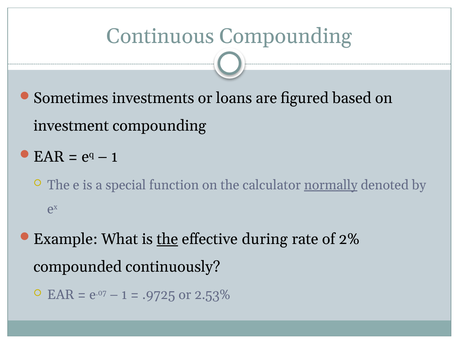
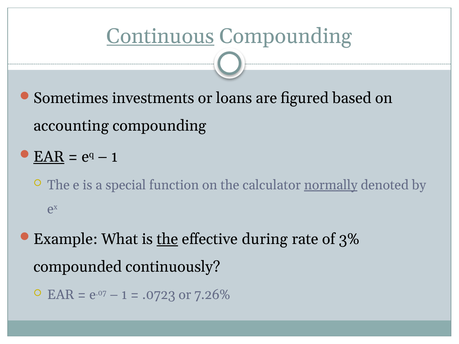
Continuous underline: none -> present (160, 36)
investment: investment -> accounting (71, 126)
EAR underline: none -> present (49, 157)
2%: 2% -> 3% (349, 239)
.9725: .9725 -> .0723 (159, 295)
2.53%: 2.53% -> 7.26% (212, 295)
